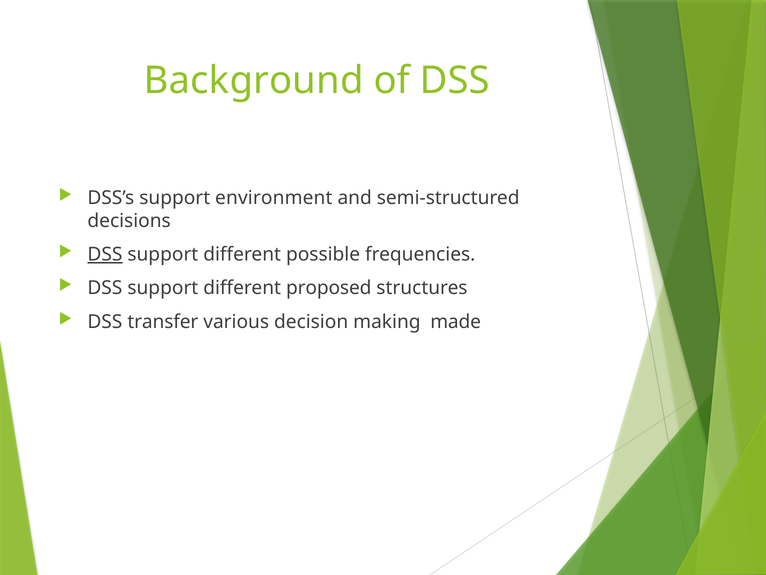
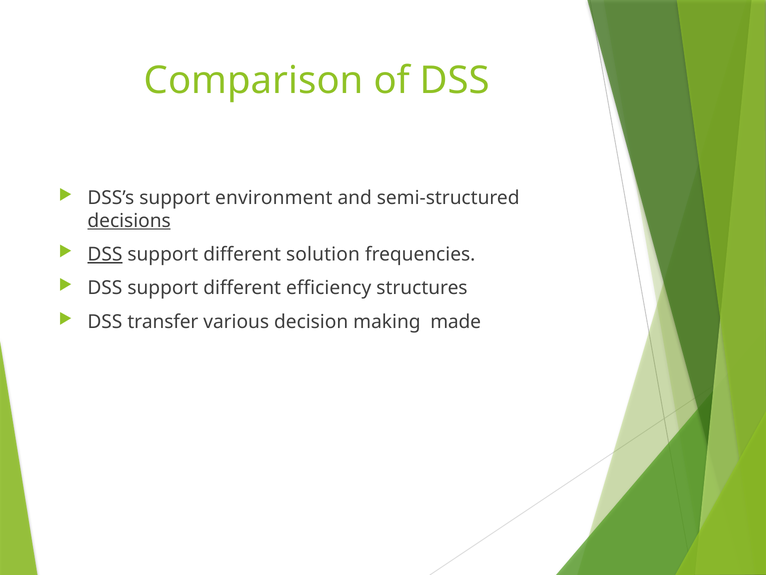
Background: Background -> Comparison (254, 81)
decisions underline: none -> present (129, 221)
possible: possible -> solution (323, 254)
proposed: proposed -> efficiency (329, 288)
